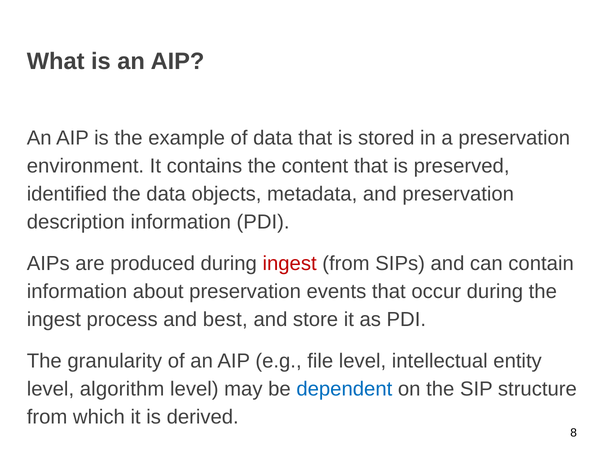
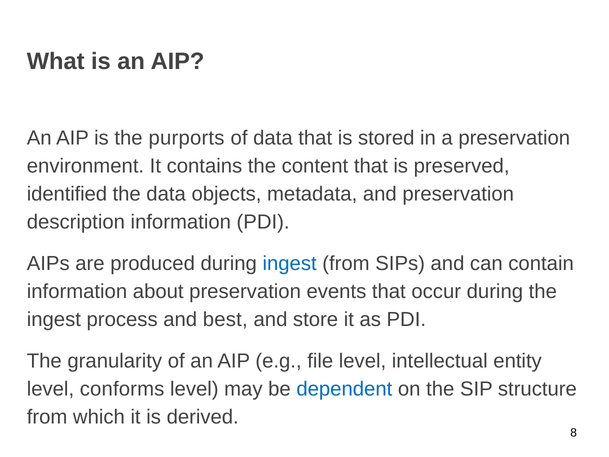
example: example -> purports (187, 138)
ingest colour: red -> blue (290, 263)
algorithm: algorithm -> conforms (122, 389)
